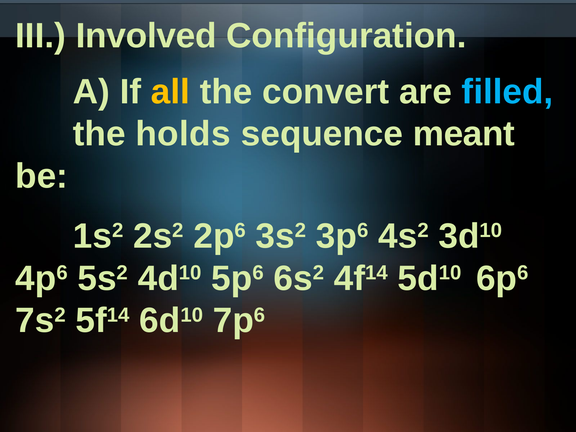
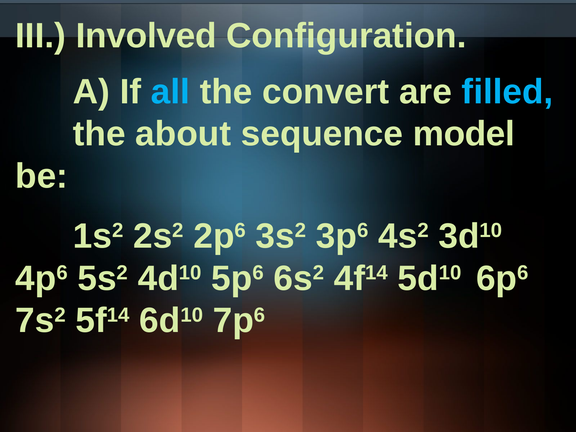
all colour: yellow -> light blue (170, 92)
holds: holds -> about (183, 134)
meant: meant -> model (464, 134)
